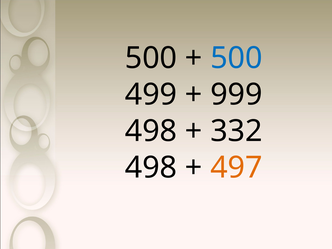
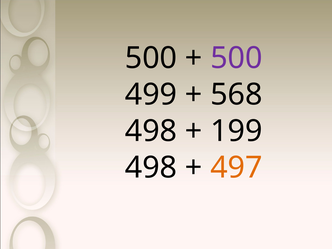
500 colour: blue -> purple (236, 58)
999: 999 -> 568 (236, 94)
332: 332 -> 199 (236, 131)
